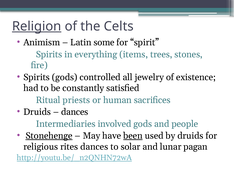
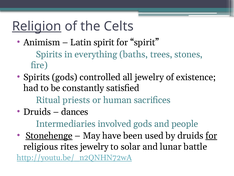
Latin some: some -> spirit (104, 42)
items: items -> baths (134, 54)
been underline: present -> none (133, 135)
for underline: none -> present (211, 135)
rites dances: dances -> jewelry (94, 146)
pagan: pagan -> battle (195, 146)
